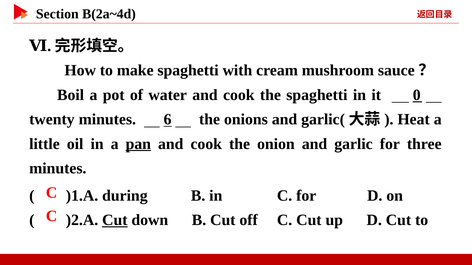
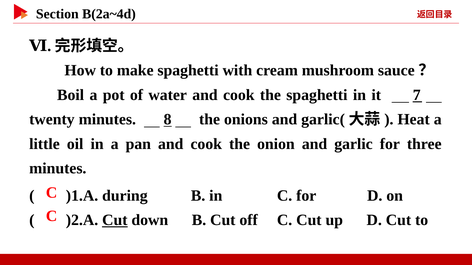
0: 0 -> 7 (417, 95)
6: 6 -> 8 (168, 120)
pan underline: present -> none (138, 144)
